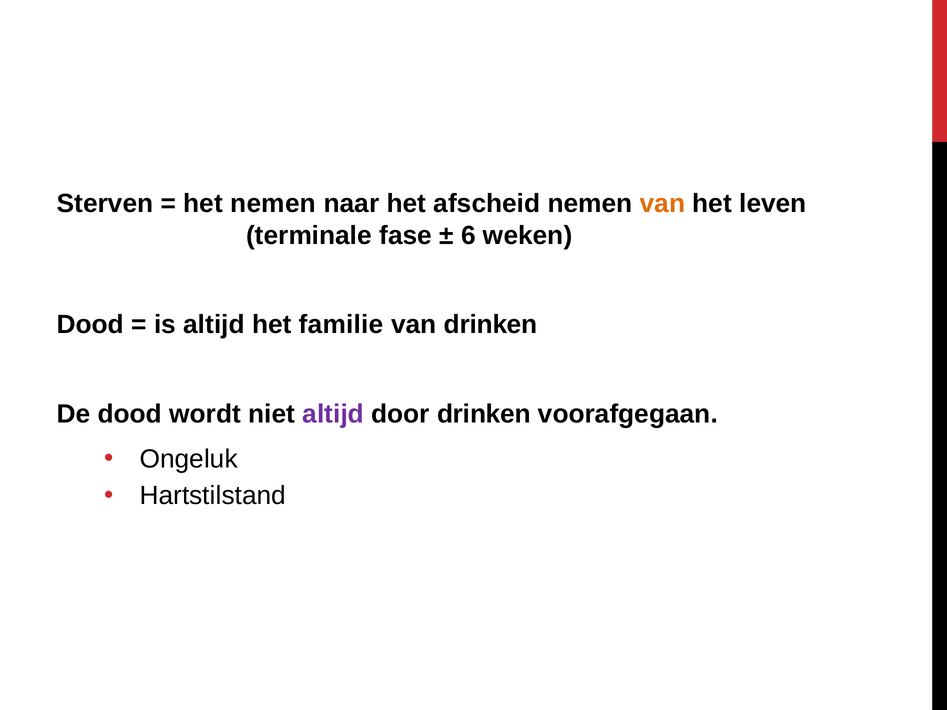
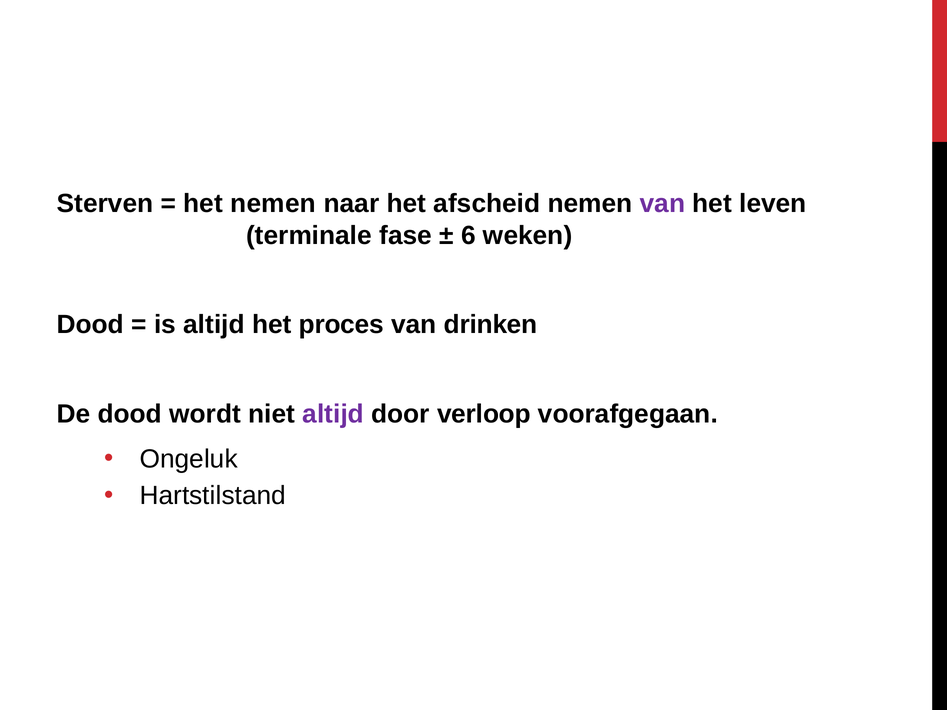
van colour: orange -> purple (662, 204)
familie: familie -> proces (341, 325)
door drinken: drinken -> verloop (484, 414)
